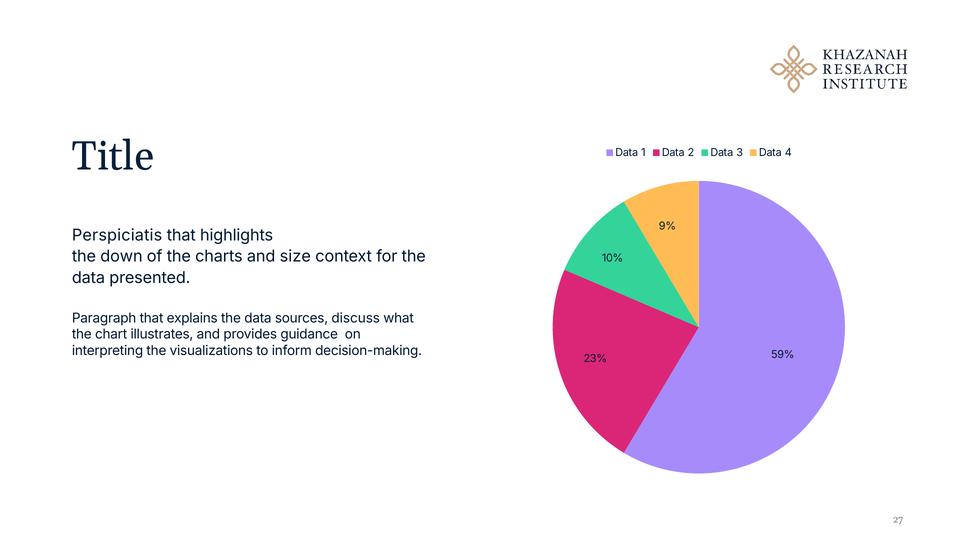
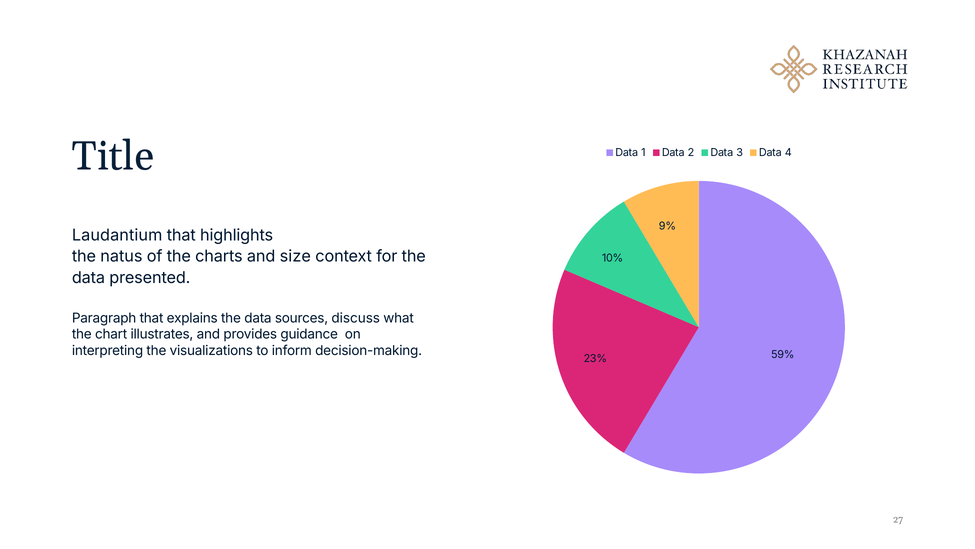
Perspiciatis: Perspiciatis -> Laudantium (117, 235)
down: down -> natus (121, 256)
